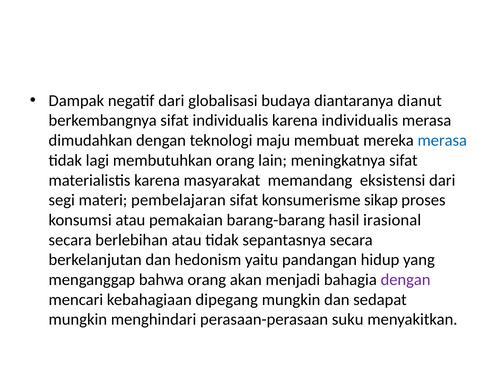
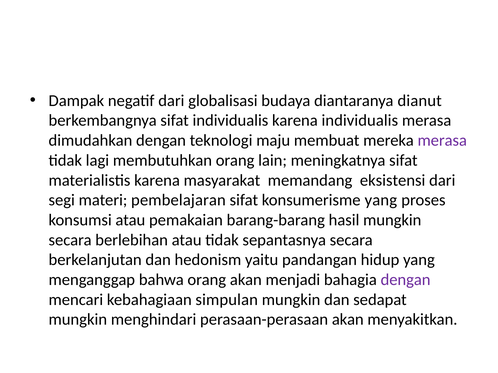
merasa colour: blue -> purple (442, 141)
konsumerisme sikap: sikap -> yang (381, 200)
hasil irasional: irasional -> mungkin (392, 220)
dipegang: dipegang -> simpulan (227, 300)
perasaan-perasaan suku: suku -> akan (348, 320)
